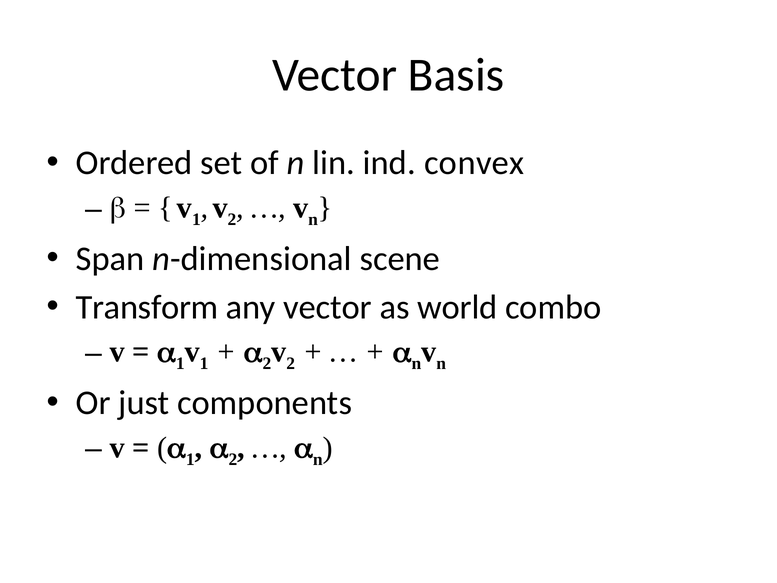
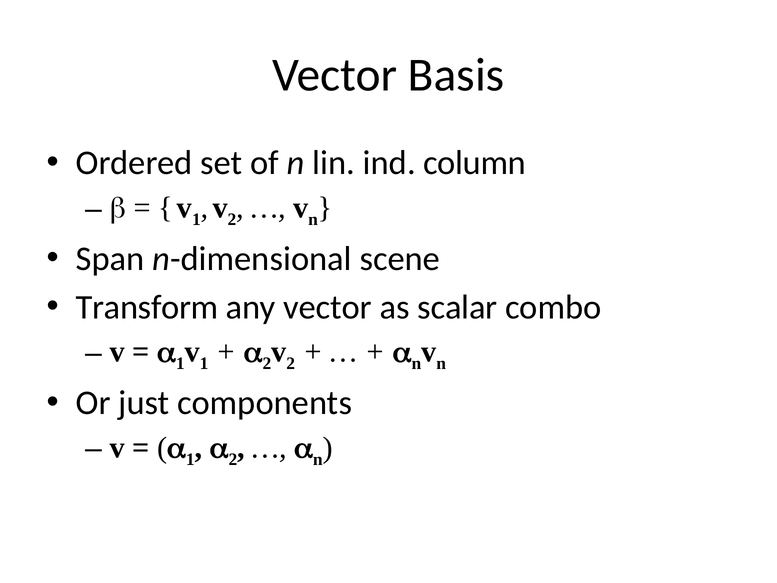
convex: convex -> column (475, 163)
world: world -> scalar (457, 307)
